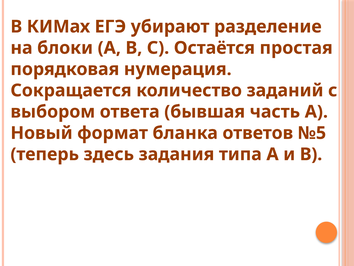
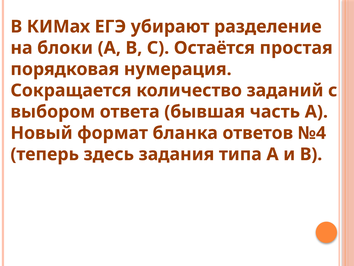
№5: №5 -> №4 (312, 133)
